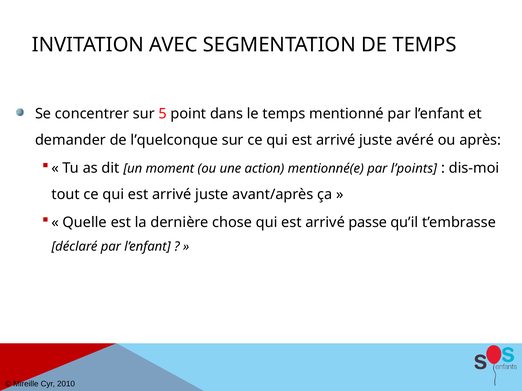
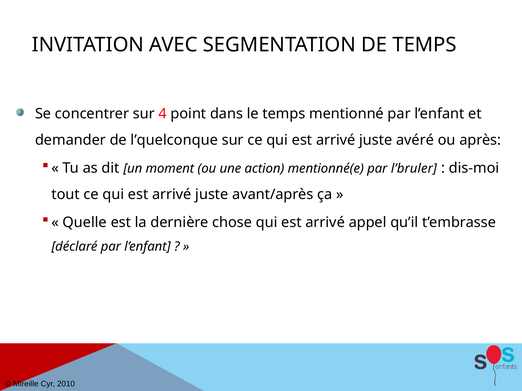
5: 5 -> 4 (163, 114)
l’points: l’points -> l’bruler (414, 169)
passe: passe -> appel (368, 223)
